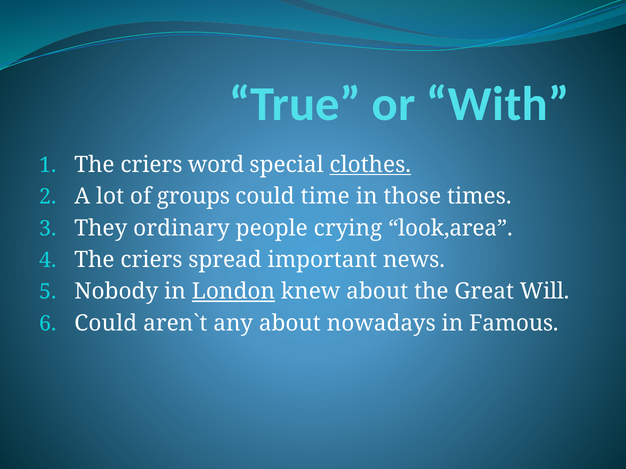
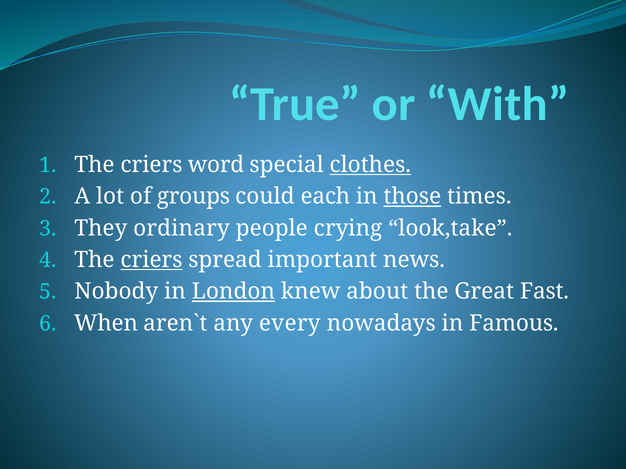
time: time -> each (325, 197)
those underline: none -> present (412, 197)
look,area: look,area -> look,take (450, 228)
criers underline: none -> present (151, 260)
Will: Will -> Fast (544, 292)
Could: Could -> When (106, 323)
any about: about -> every (290, 323)
